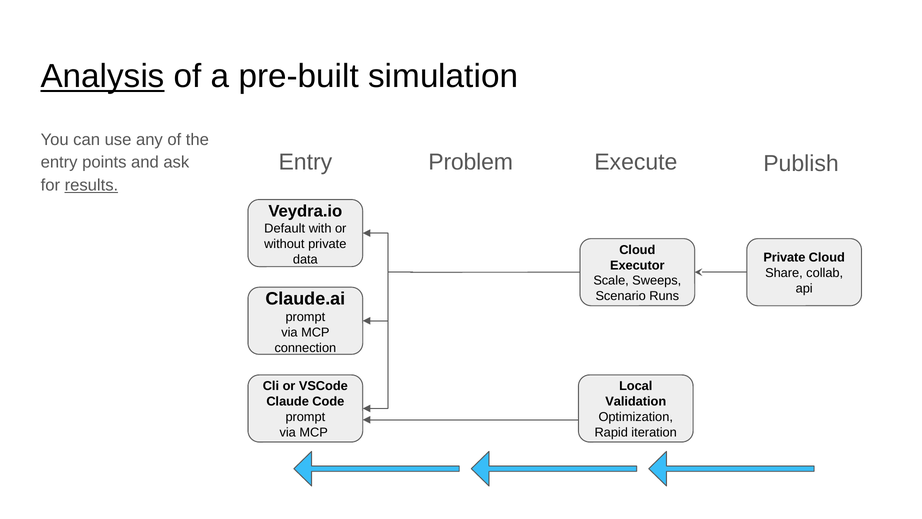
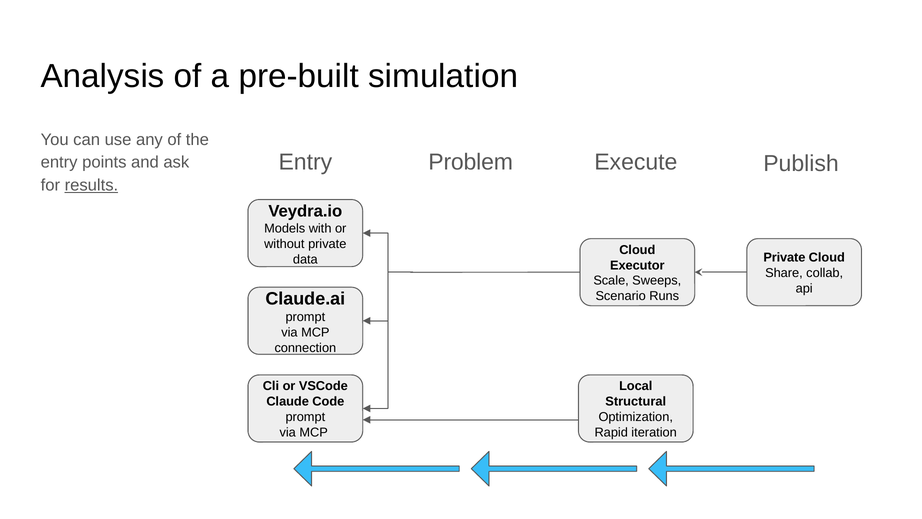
Analysis underline: present -> none (103, 76)
Default: Default -> Models (285, 228)
Validation: Validation -> Structural (636, 401)
